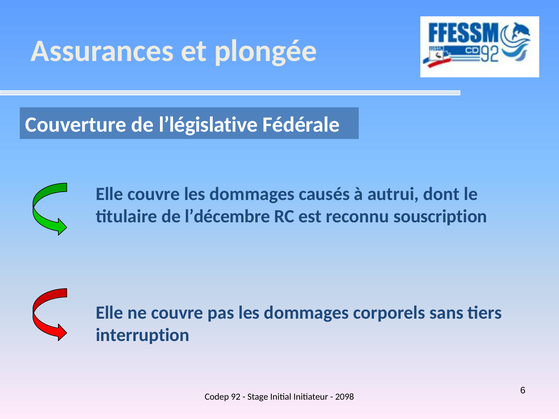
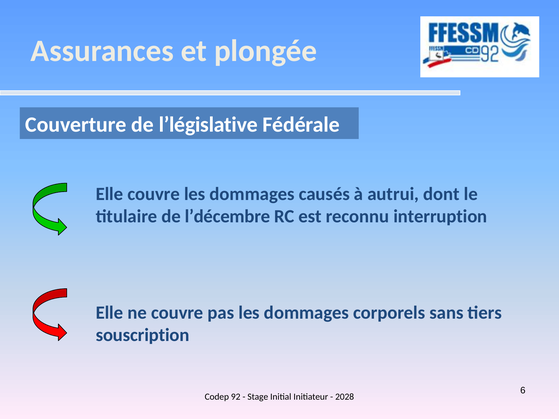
souscription: souscription -> interruption (440, 216)
interruption: interruption -> souscription (143, 335)
2098: 2098 -> 2028 (345, 397)
